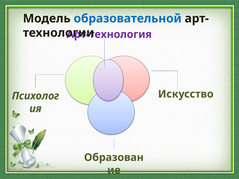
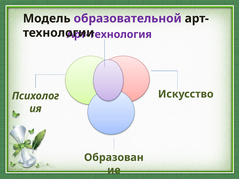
образовательной colour: blue -> purple (128, 19)
